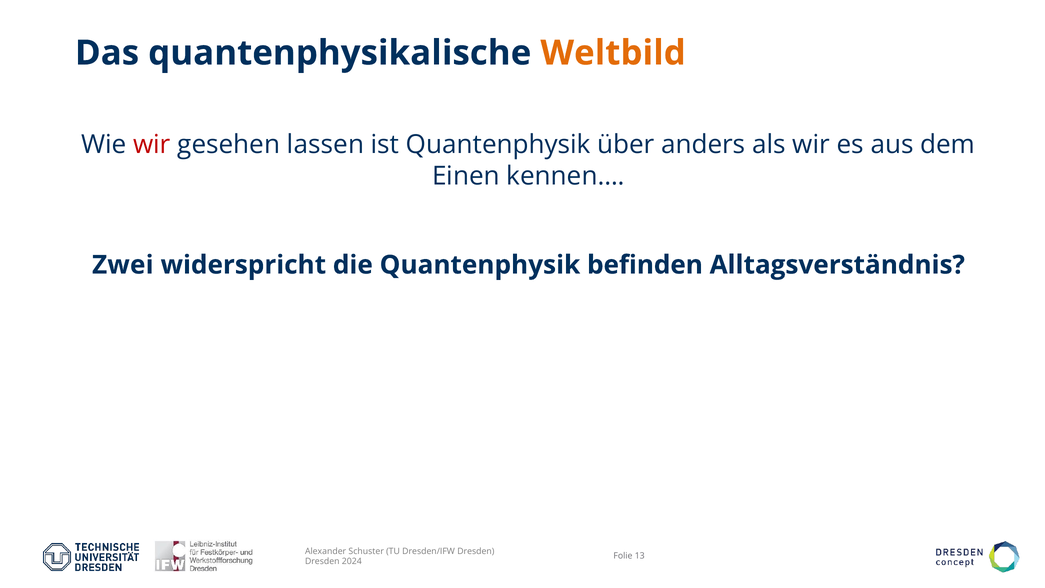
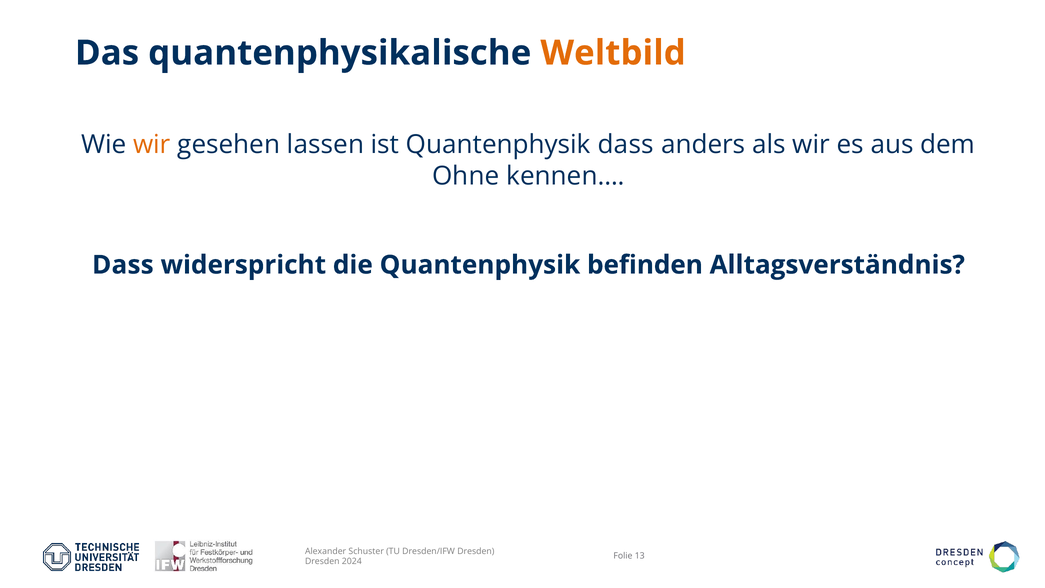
wir colour: red -> orange (152, 145)
Quantenphysik über: über -> dass (626, 145)
Einen: Einen -> Ohne (466, 176)
Zwei: Zwei -> Dass (123, 265)
